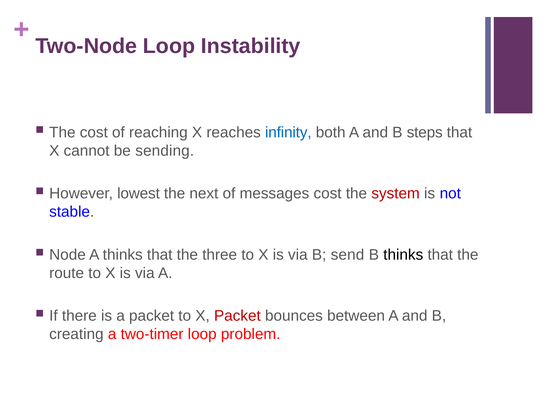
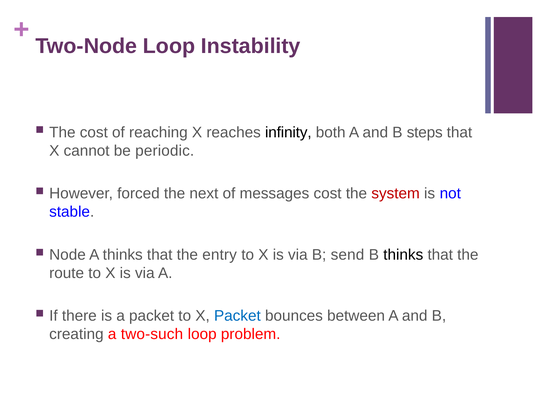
infinity colour: blue -> black (288, 132)
sending: sending -> periodic (165, 150)
lowest: lowest -> forced (138, 193)
three: three -> entry (220, 254)
Packet colour: red -> blue (237, 316)
two-timer: two-timer -> two-such (152, 334)
